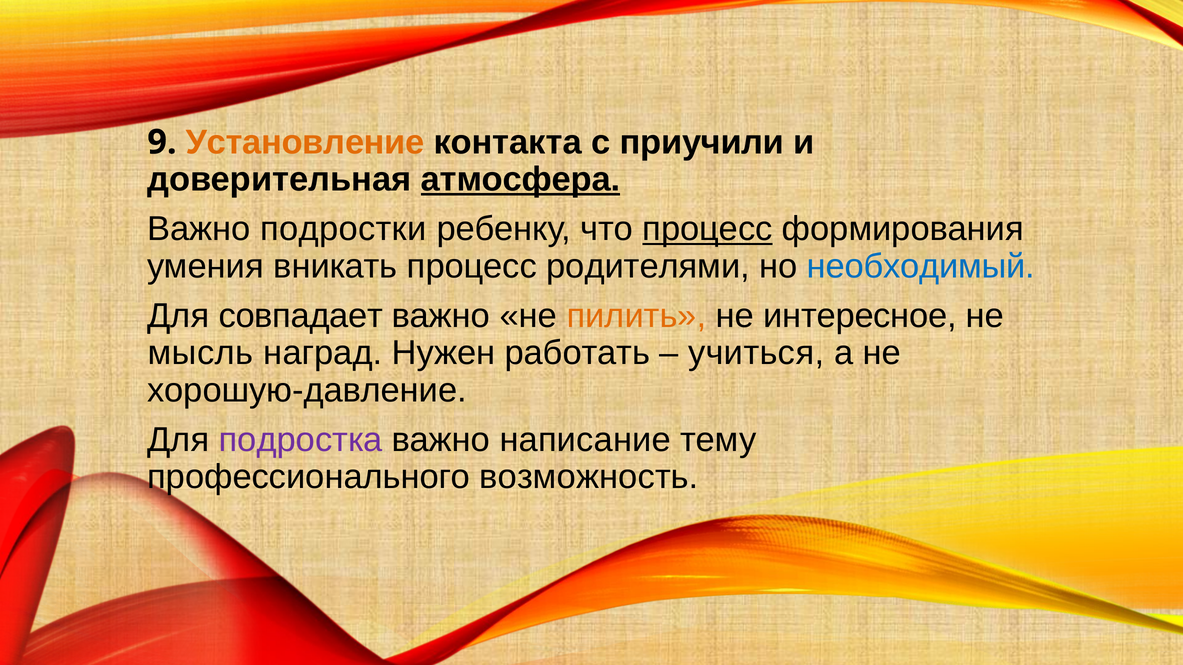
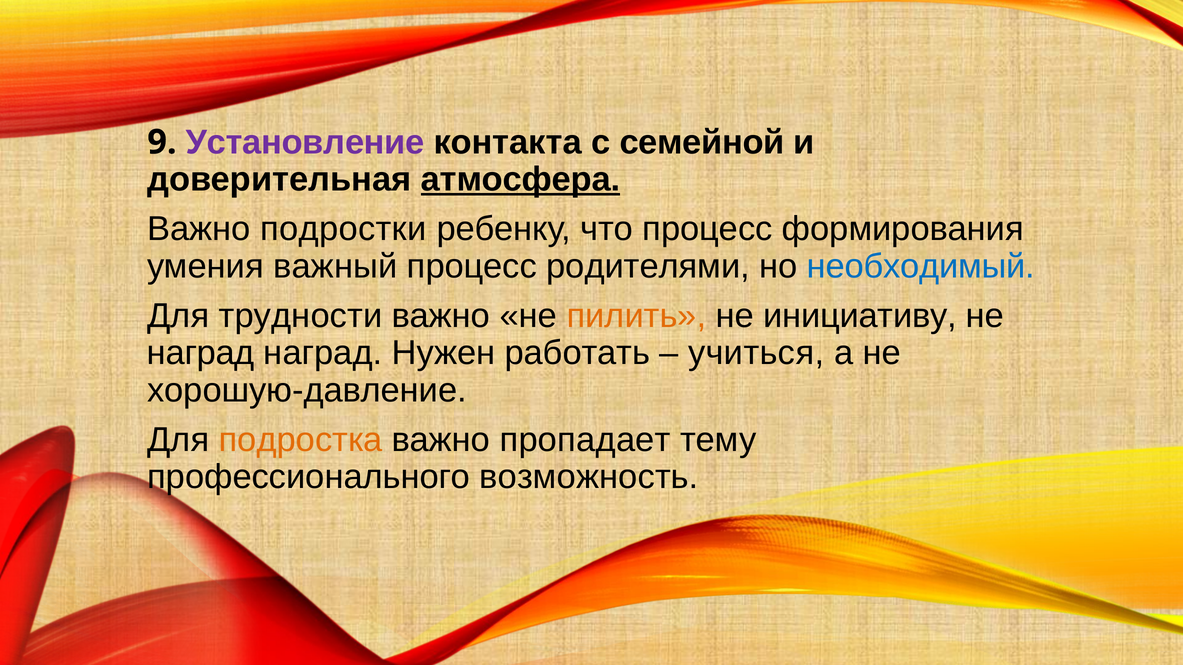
Установление colour: orange -> purple (305, 142)
приучили: приучили -> семейной (702, 142)
процесс underline: present -> none (708, 229)
вникать: вникать -> важный (335, 266)
совпадает: совпадает -> трудности (301, 316)
интересное: интересное -> инициативу (860, 316)
мысль: мысль -> наград (201, 353)
подростка colour: purple -> orange (301, 440)
написание: написание -> пропадает (585, 440)
